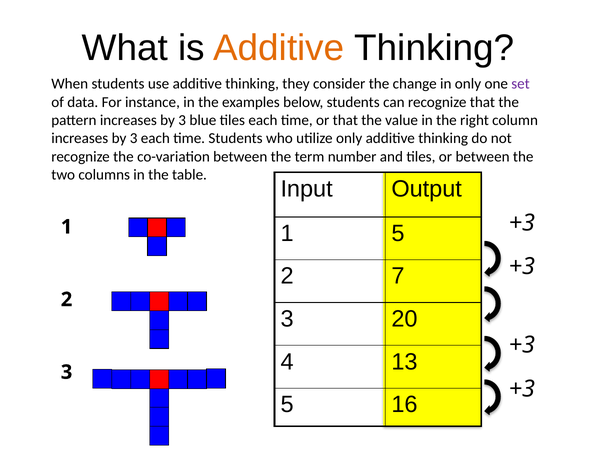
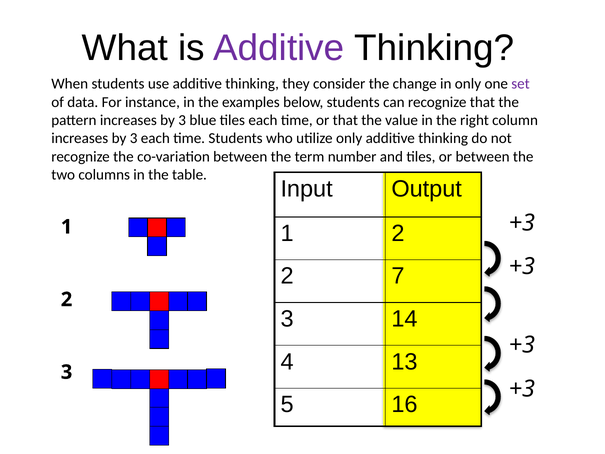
Additive colour: orange -> purple (279, 48)
5: 5 -> 2 (398, 233)
20: 20 -> 14 (404, 319)
